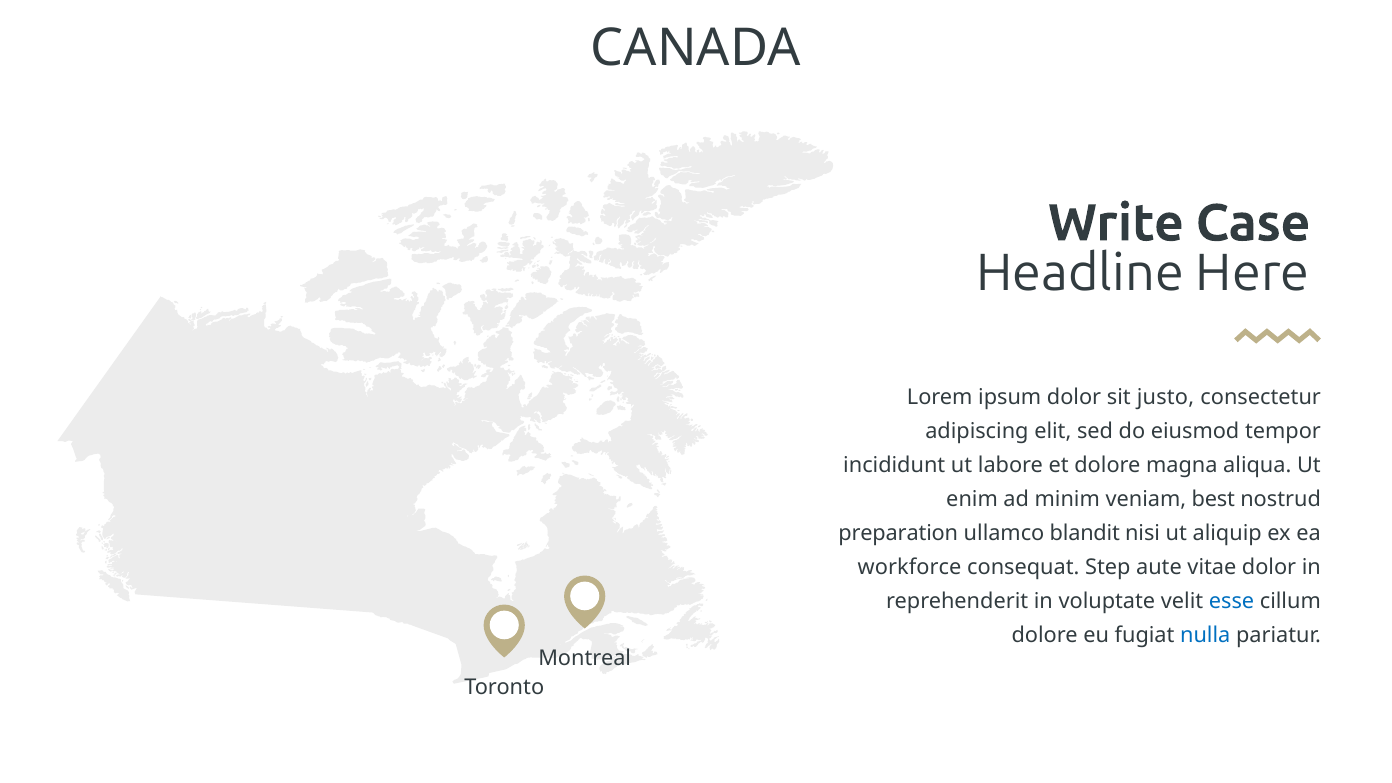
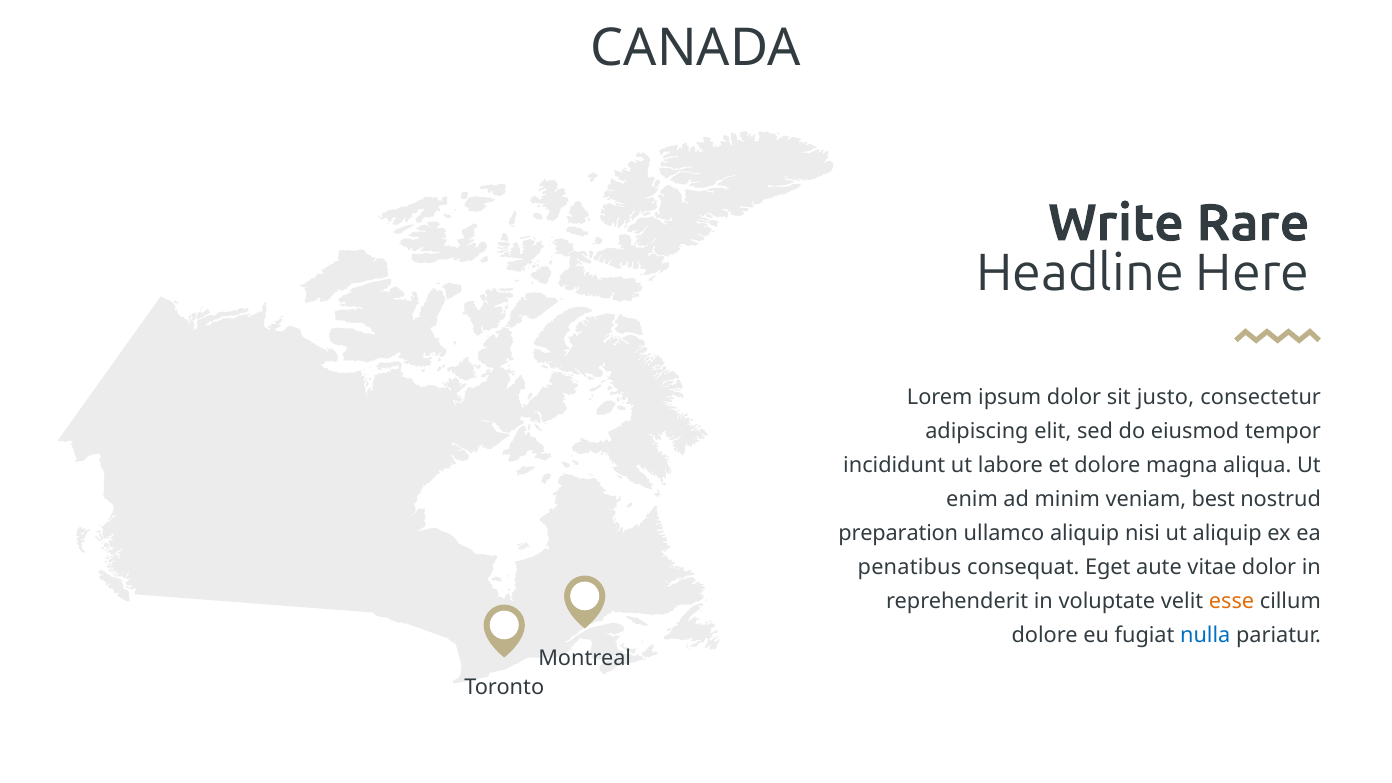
Case: Case -> Rare (1253, 223)
ullamco blandit: blandit -> aliquip (1085, 533)
workforce: workforce -> penatibus (909, 567)
Step: Step -> Eget (1108, 567)
esse colour: blue -> orange (1232, 601)
